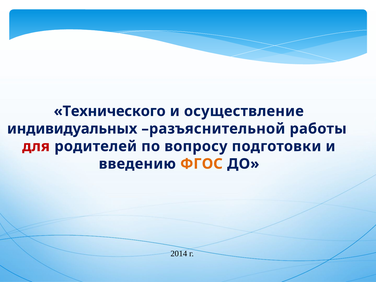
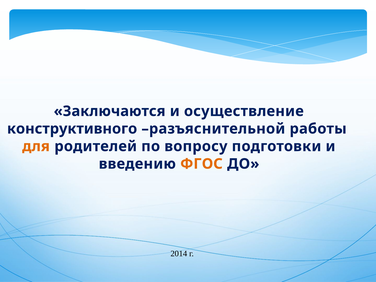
Технического: Технического -> Заключаются (110, 111)
индивидуальных: индивидуальных -> конструктивного (72, 129)
для colour: red -> orange (36, 146)
